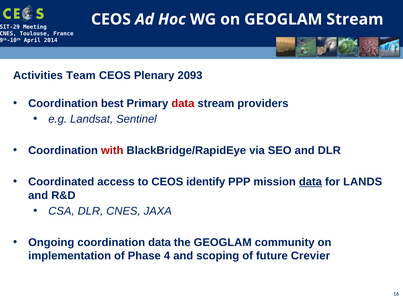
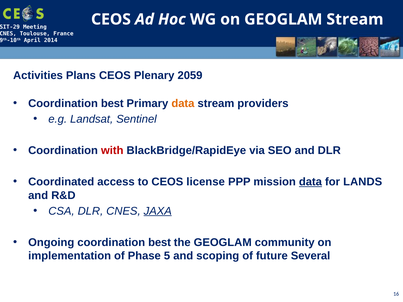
Team: Team -> Plans (81, 76)
2093: 2093 -> 2059 (190, 76)
data colour: red -> orange (183, 104)
identify: identify -> license (206, 182)
JAXA underline: none -> present (158, 211)
Ongoing coordination data: data -> best (160, 243)
4: 4 -> 5 (167, 256)
Crevier: Crevier -> Several (311, 256)
